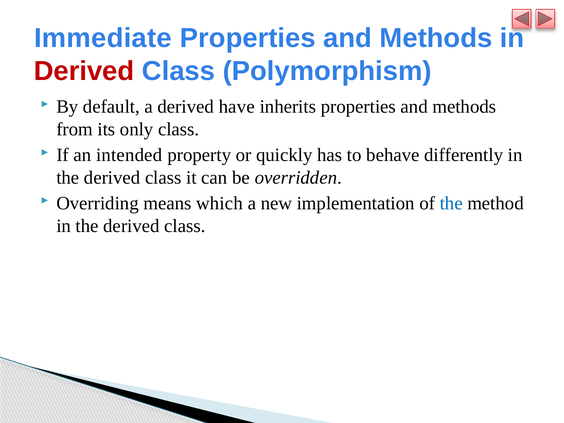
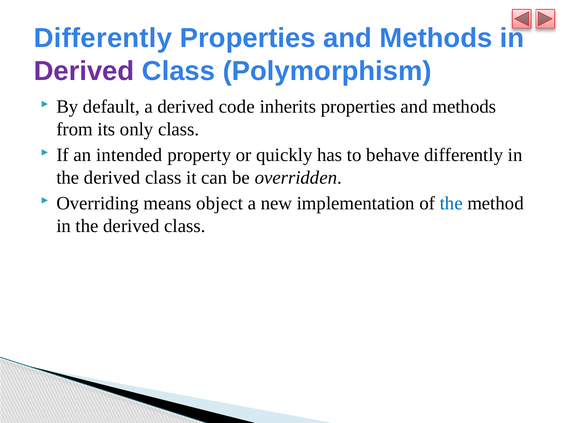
Immediate: Immediate -> Differently (103, 38)
Derived colour: red -> purple (84, 71)
have: have -> code (237, 107)
which: which -> object (220, 203)
